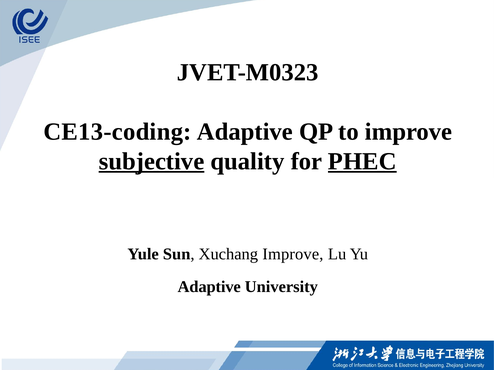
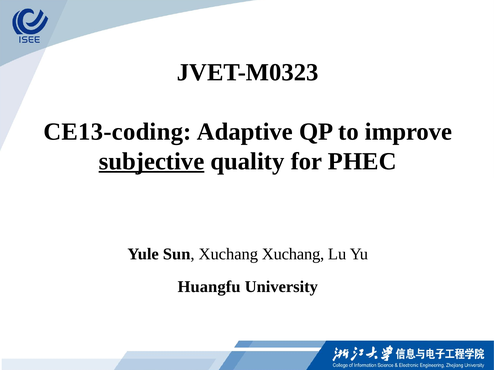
PHEC underline: present -> none (362, 161)
Xuchang Improve: Improve -> Xuchang (293, 254)
Adaptive: Adaptive -> Huangfu (209, 287)
